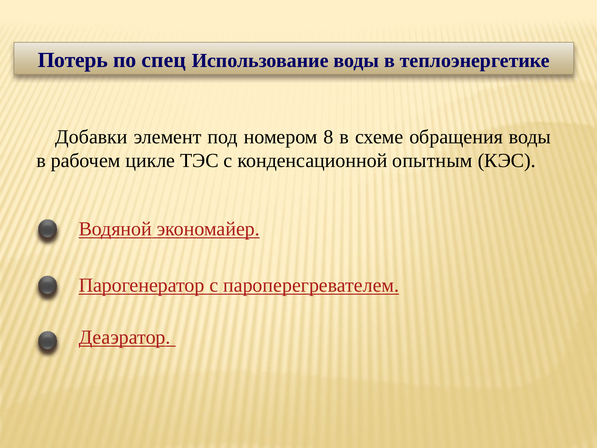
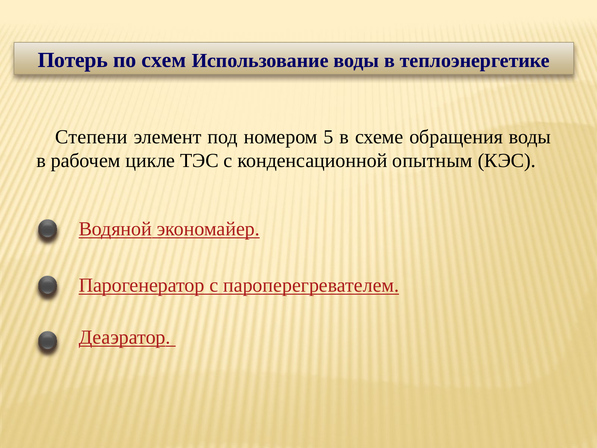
спец: спец -> схем (164, 60)
Добавки: Добавки -> Степени (91, 137)
8: 8 -> 5 (329, 137)
